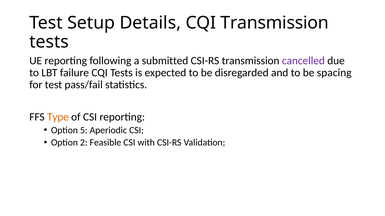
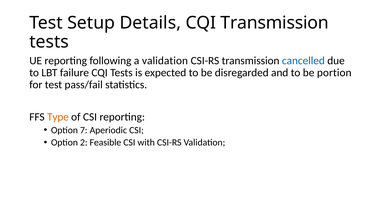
a submitted: submitted -> validation (165, 61)
cancelled colour: purple -> blue (303, 61)
spacing: spacing -> portion (334, 73)
5: 5 -> 7 (84, 131)
